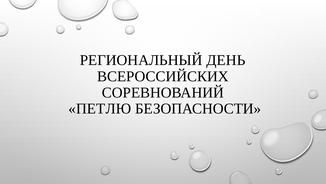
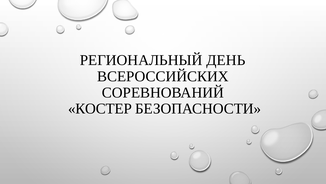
ПЕТЛЮ: ПЕТЛЮ -> КОСТЕР (100, 108)
